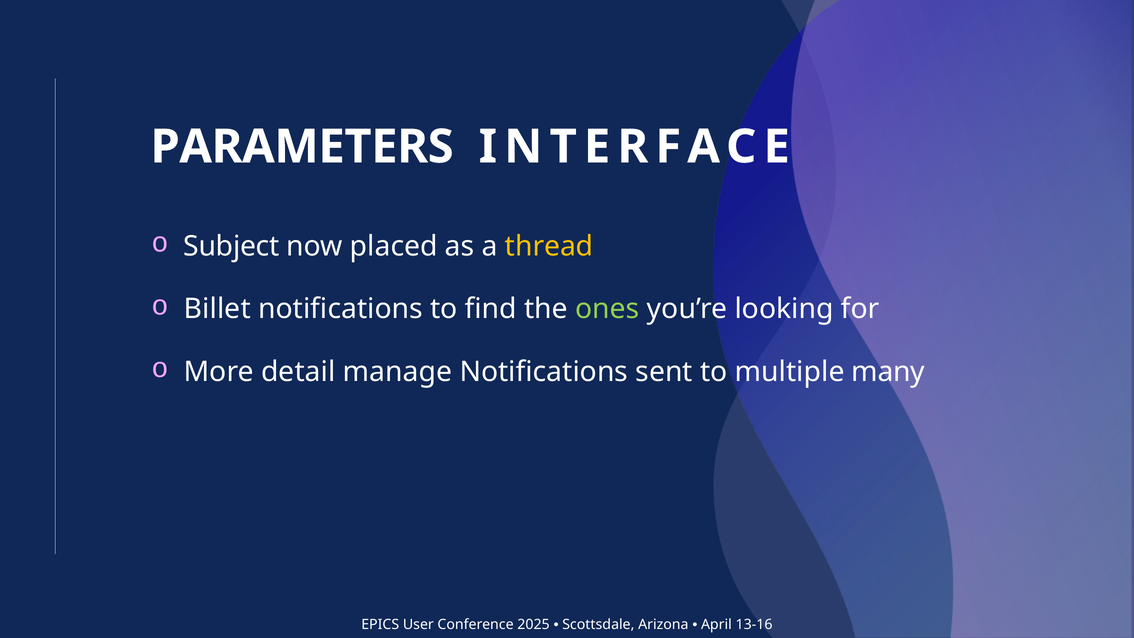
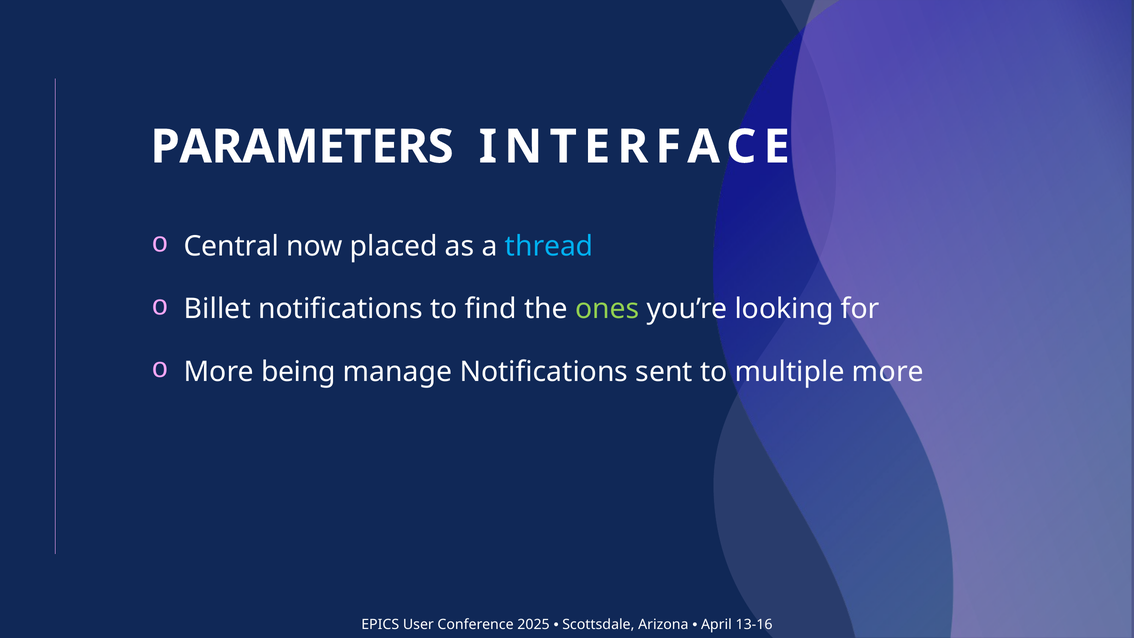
Subject: Subject -> Central (231, 246)
thread colour: yellow -> light blue (549, 246)
detail: detail -> being (298, 372)
multiple many: many -> more (888, 372)
